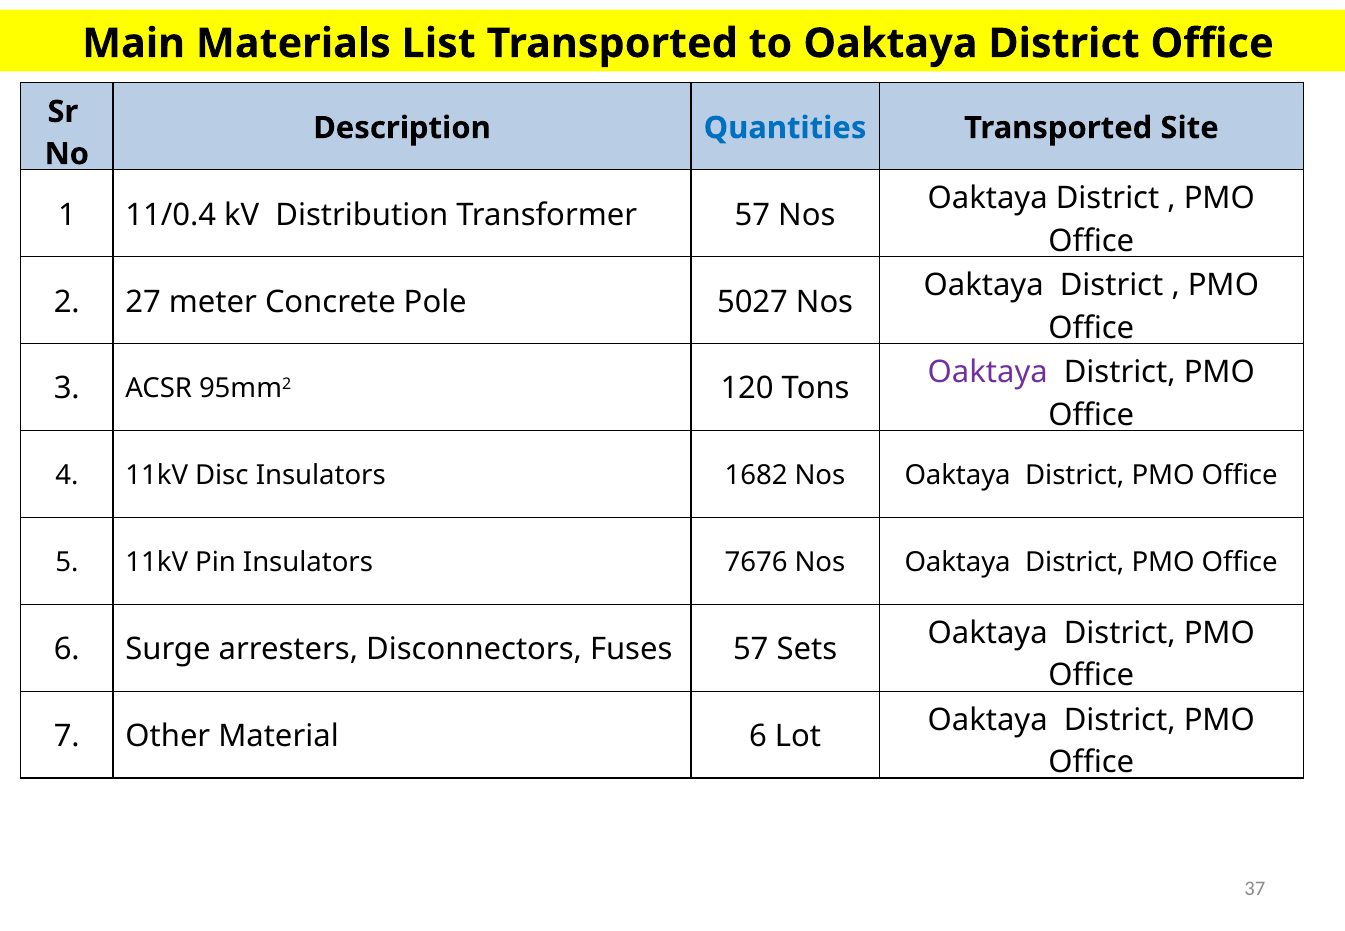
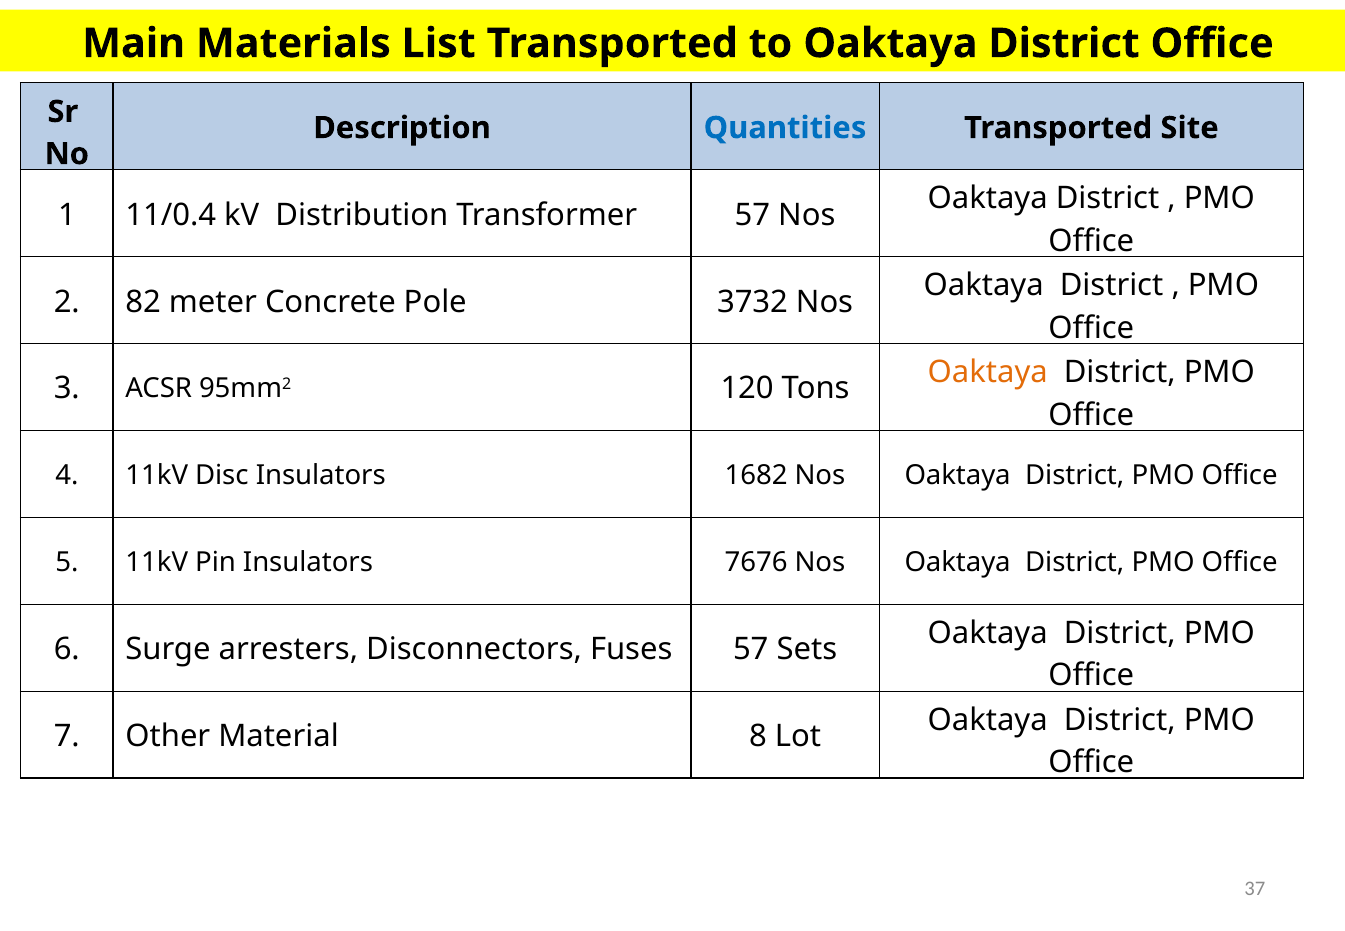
27: 27 -> 82 (143, 302)
5027: 5027 -> 3732 (753, 302)
Oaktaya colour: purple -> orange (988, 373)
Material 6: 6 -> 8 (758, 737)
